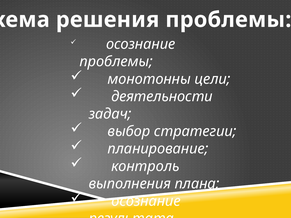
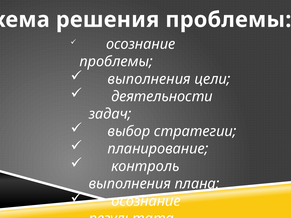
монотонны: монотонны -> выполнения (149, 79)
